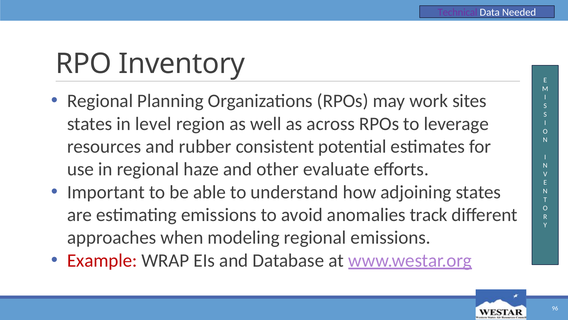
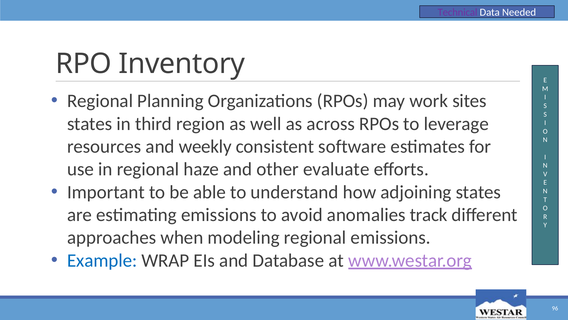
level: level -> third (153, 124)
rubber: rubber -> weekly (205, 146)
potential: potential -> software (352, 146)
Example colour: red -> blue (102, 260)
